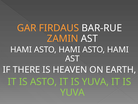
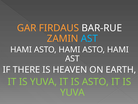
AST colour: white -> light blue (89, 38)
ASTO: ASTO -> YUVA (44, 81)
YUVA: YUVA -> ASTO (95, 81)
